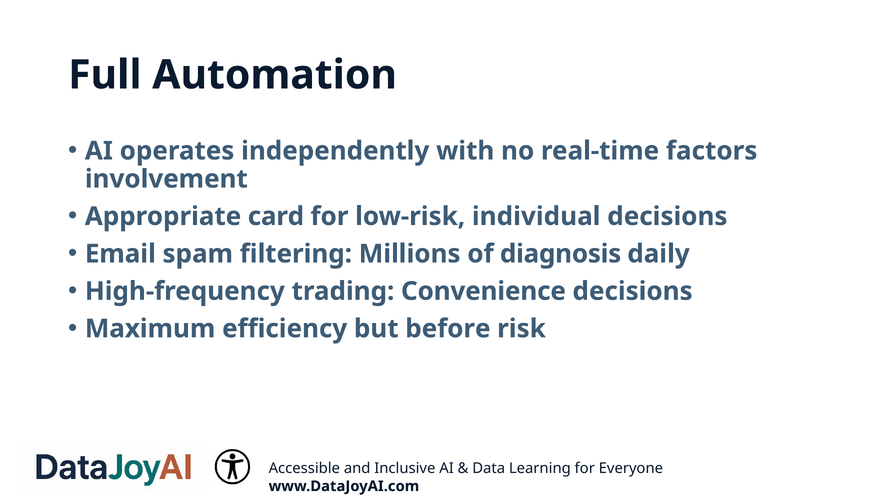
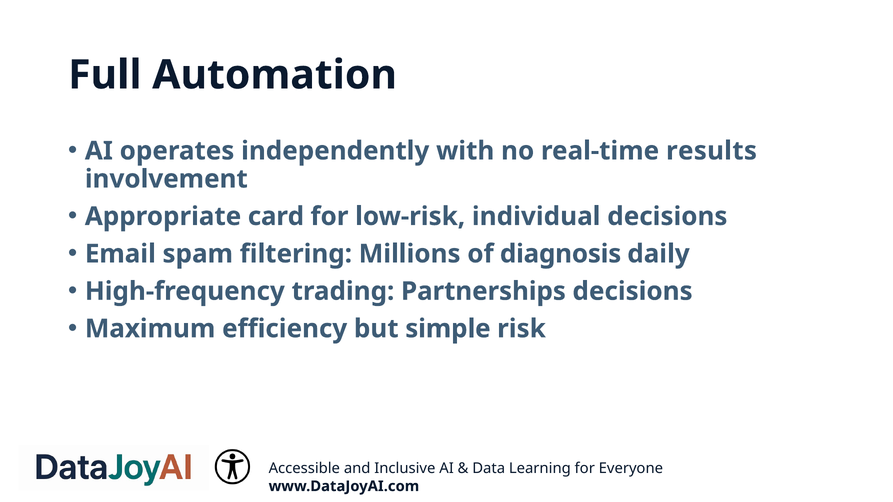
factors: factors -> results (712, 151)
Convenience: Convenience -> Partnerships (483, 291)
before: before -> simple (448, 329)
